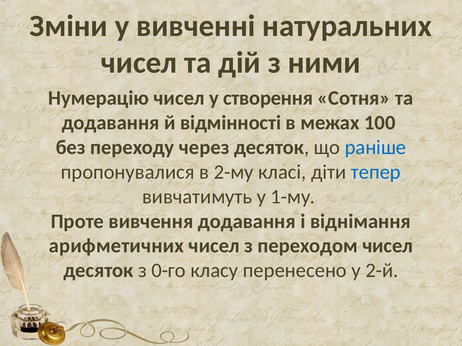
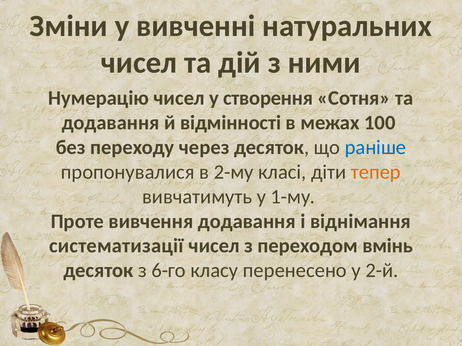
тепер colour: blue -> orange (376, 172)
арифметичних: арифметичних -> систематизації (116, 246)
переходом чисел: чисел -> вмінь (388, 246)
0-го: 0-го -> 6-го (169, 271)
